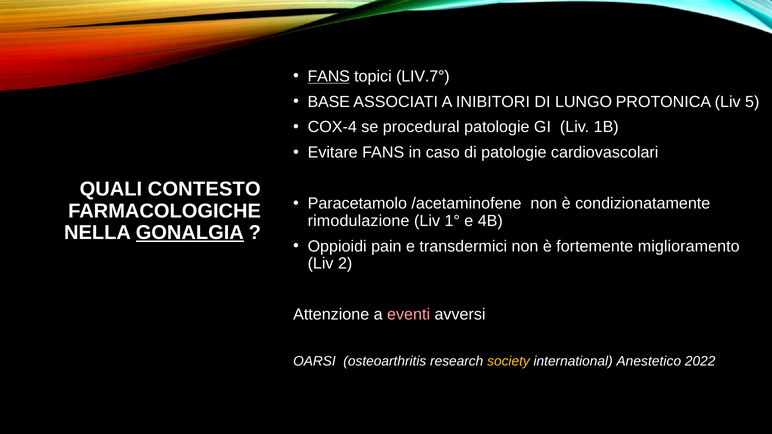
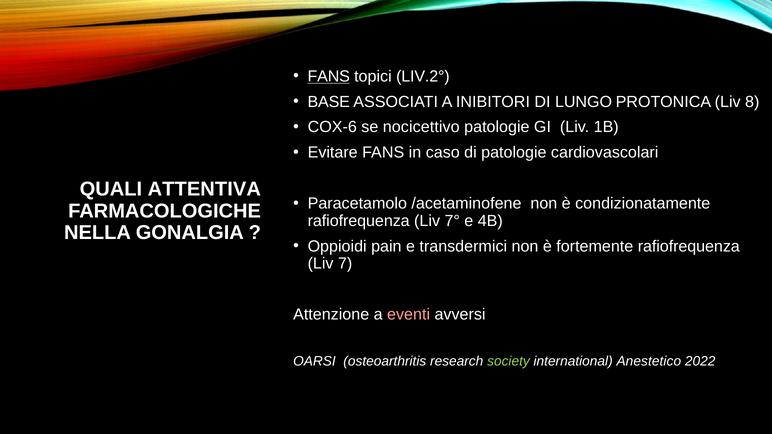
LIV.7°: LIV.7° -> LIV.2° (423, 76)
5: 5 -> 8 (752, 102)
COX-4: COX-4 -> COX-6 (332, 127)
procedural: procedural -> nocicettivo (421, 127)
CONTESTO: CONTESTO -> ATTENTIVA (204, 189)
rimodulazione: rimodulazione -> rafiofrequenza (359, 221)
1°: 1° -> 7° (452, 221)
GONALGIA underline: present -> none (190, 233)
fortemente miglioramento: miglioramento -> rafiofrequenza (689, 246)
2: 2 -> 7 (345, 264)
society colour: yellow -> light green (508, 362)
